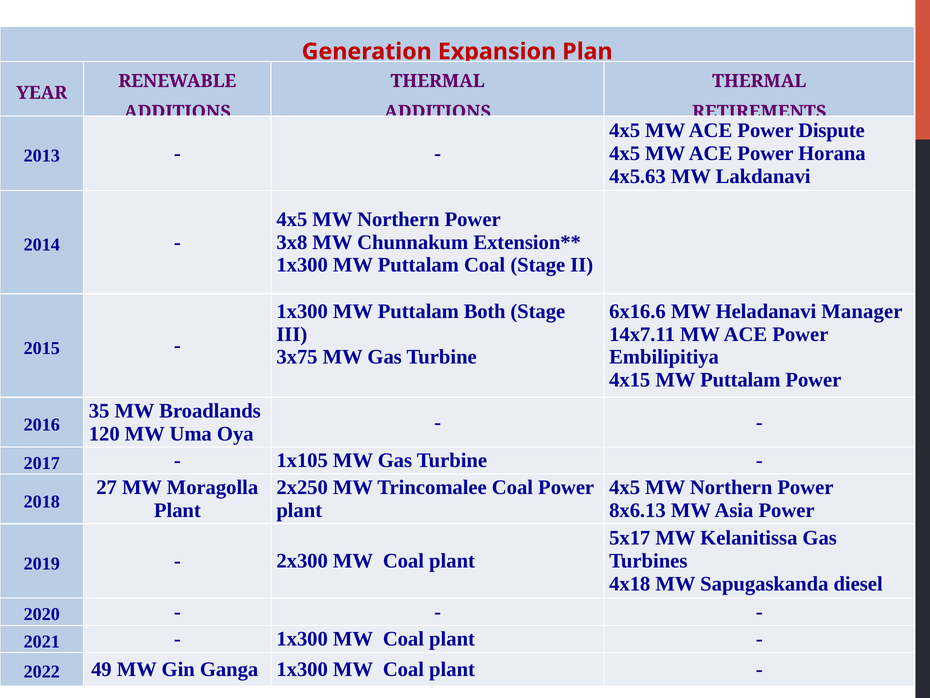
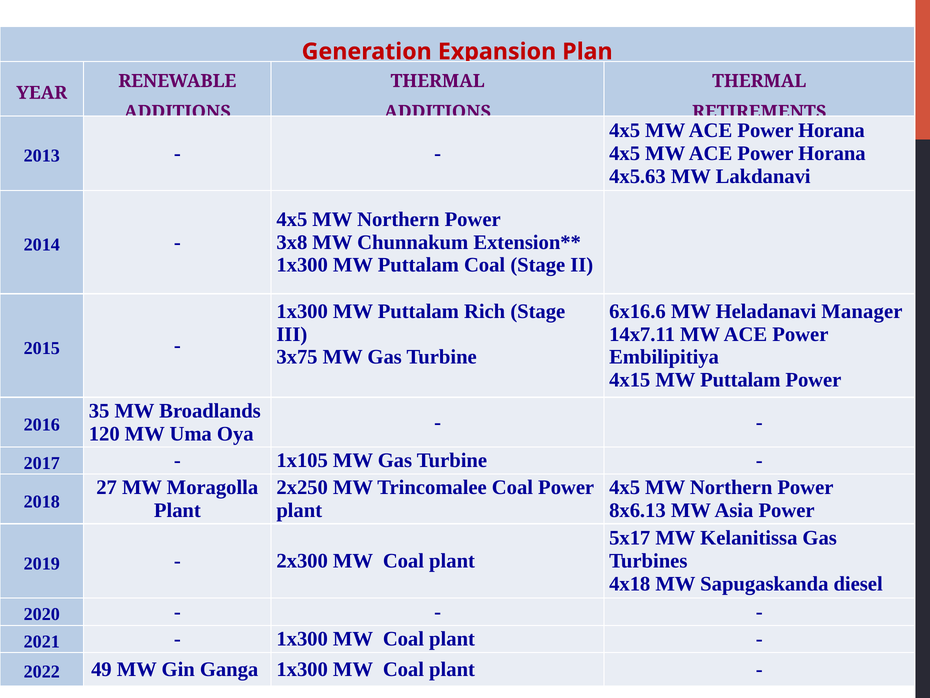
Dispute: Dispute -> Horana (831, 130)
Both: Both -> Rich (485, 311)
